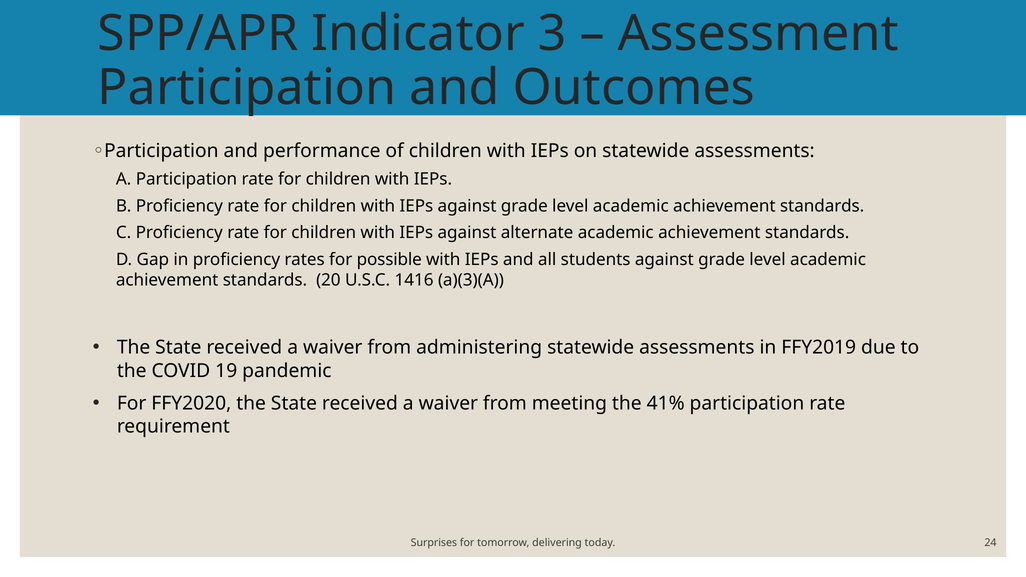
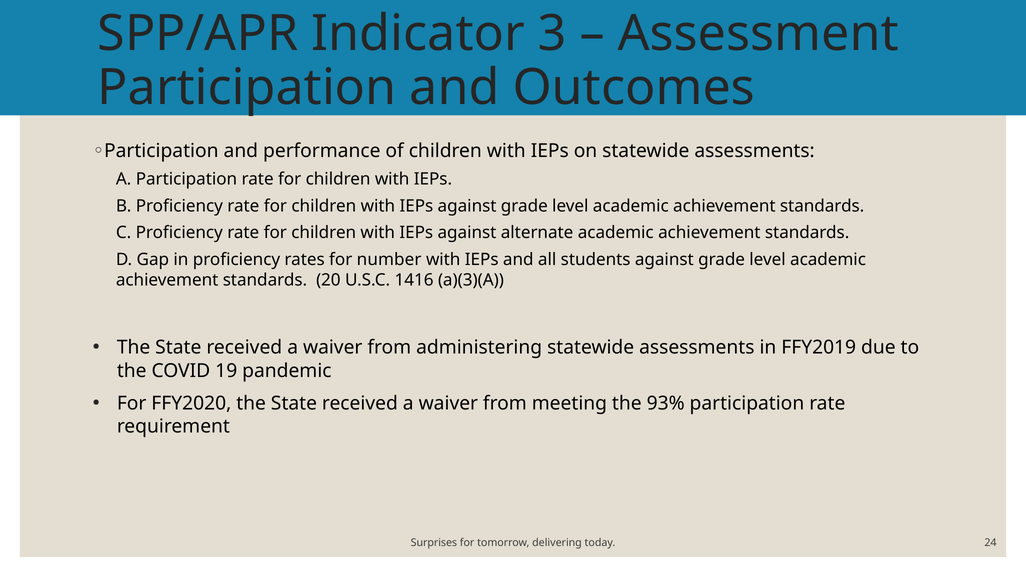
possible: possible -> number (389, 260)
41%: 41% -> 93% (666, 404)
